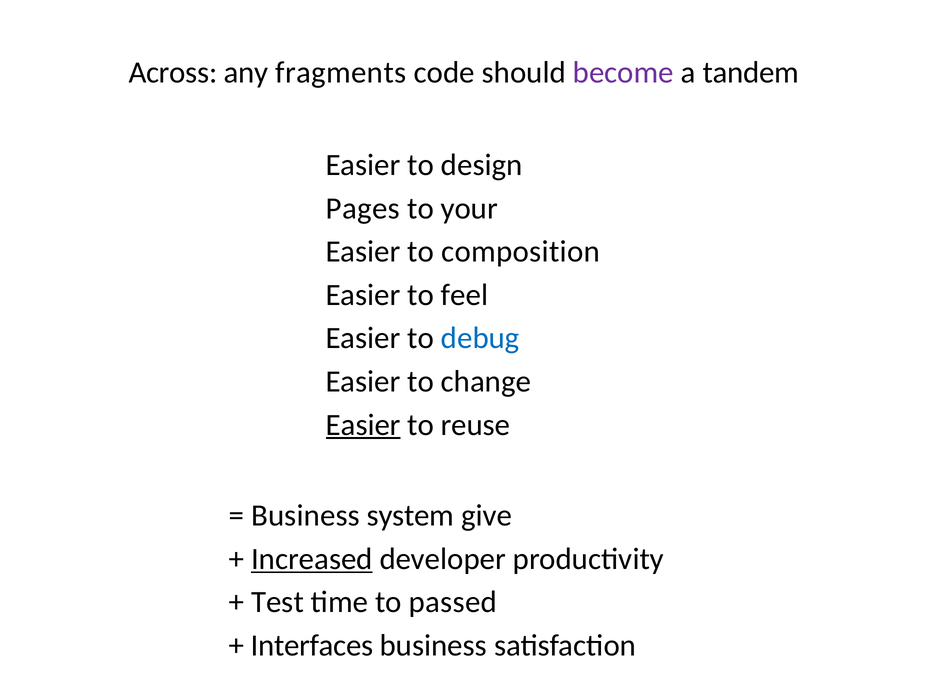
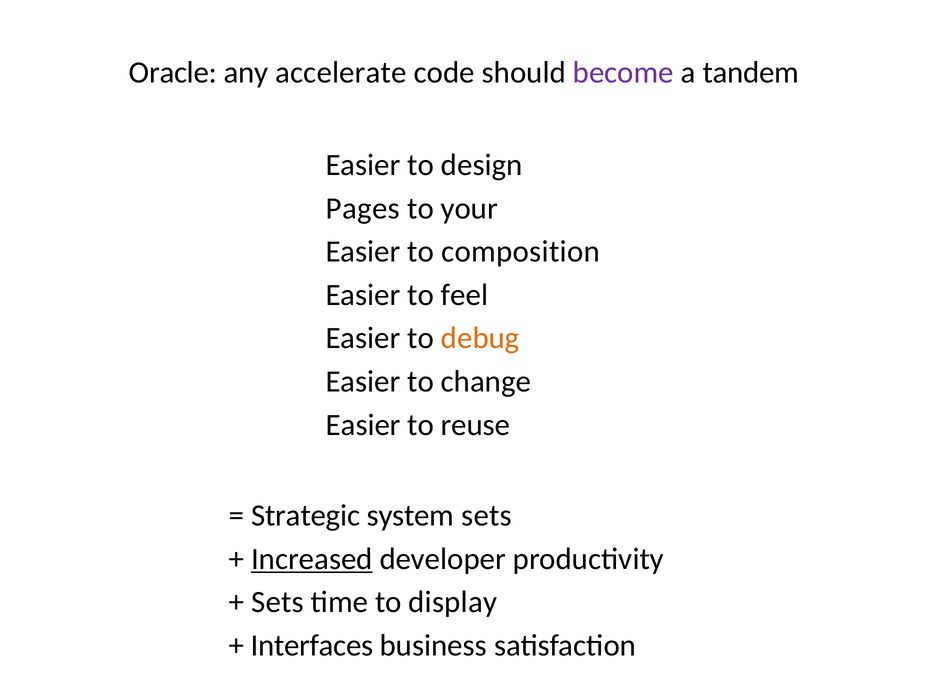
Across: Across -> Oracle (173, 73)
fragments: fragments -> accelerate (341, 73)
debug colour: blue -> orange (480, 338)
Easier underline: present -> none (363, 425)
Business: Business -> Strategic (306, 516)
system give: give -> sets (487, 516)
Test: Test -> Sets (277, 602)
passed: passed -> display (453, 602)
